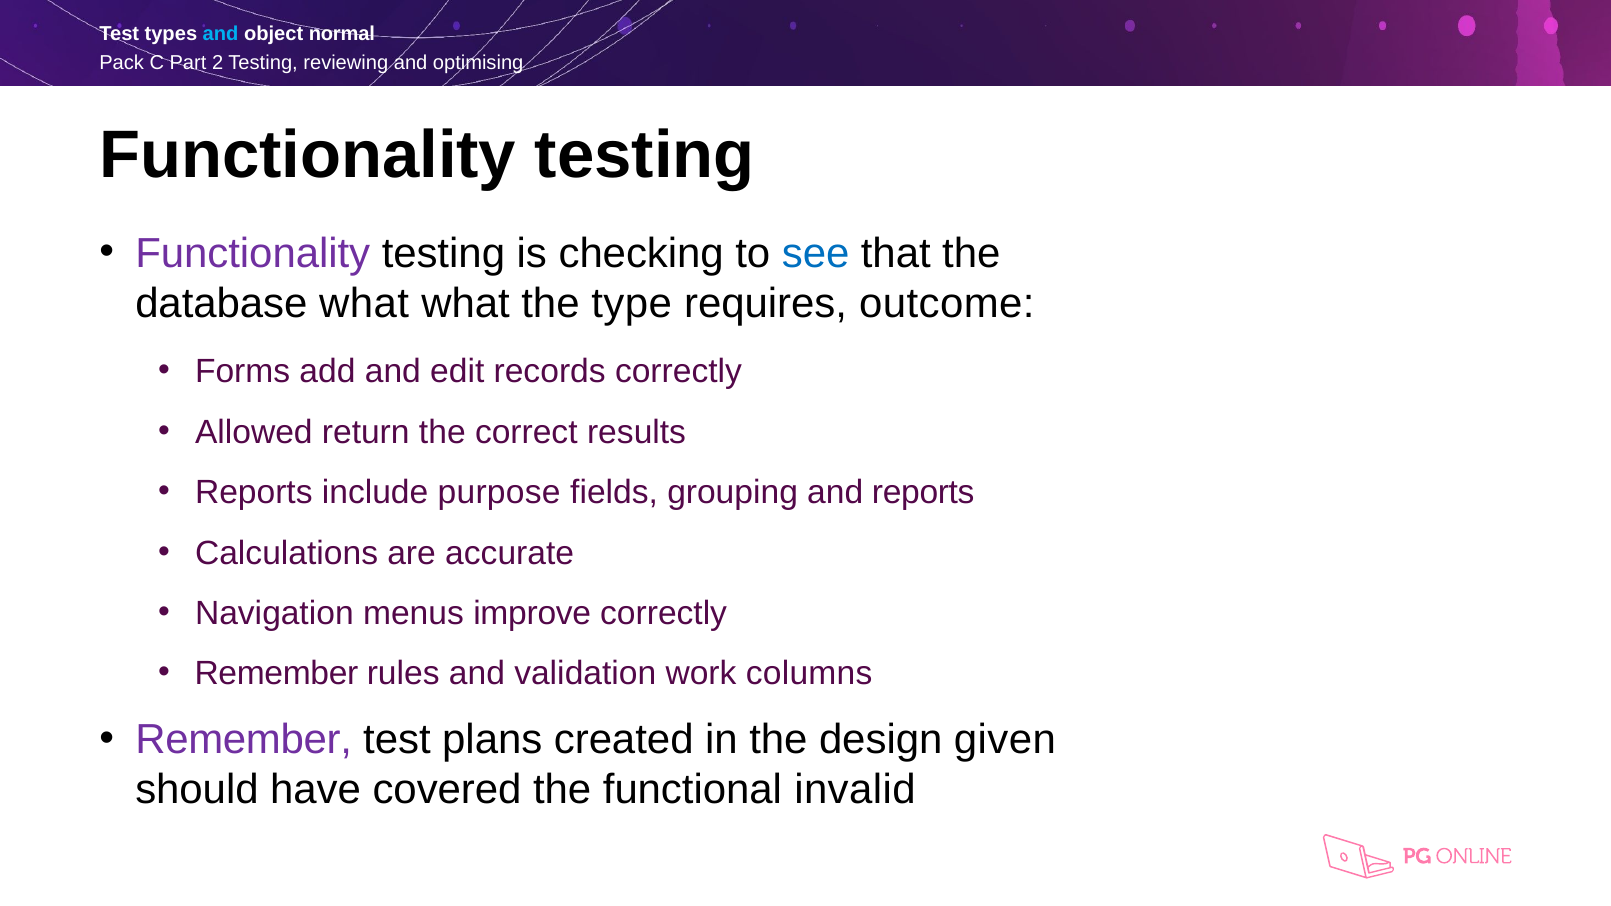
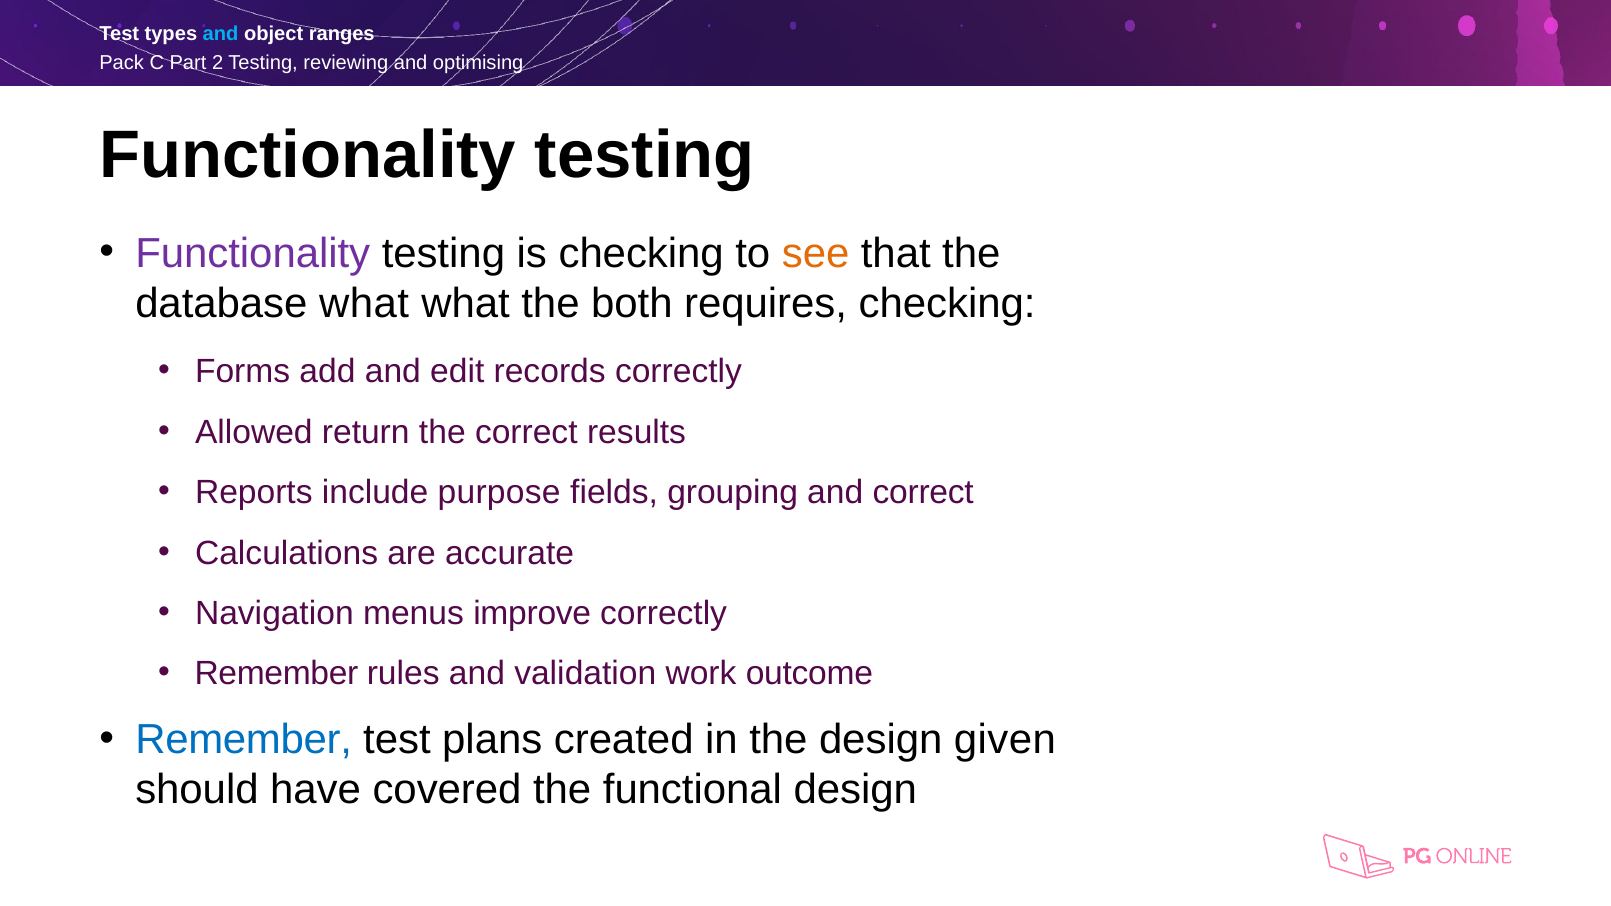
normal: normal -> ranges (342, 34)
see colour: blue -> orange (816, 253)
type: type -> both (632, 304)
requires outcome: outcome -> checking (947, 304)
and reports: reports -> correct (923, 493)
columns: columns -> outcome (809, 674)
Remember colour: purple -> blue (244, 740)
functional invalid: invalid -> design (855, 790)
